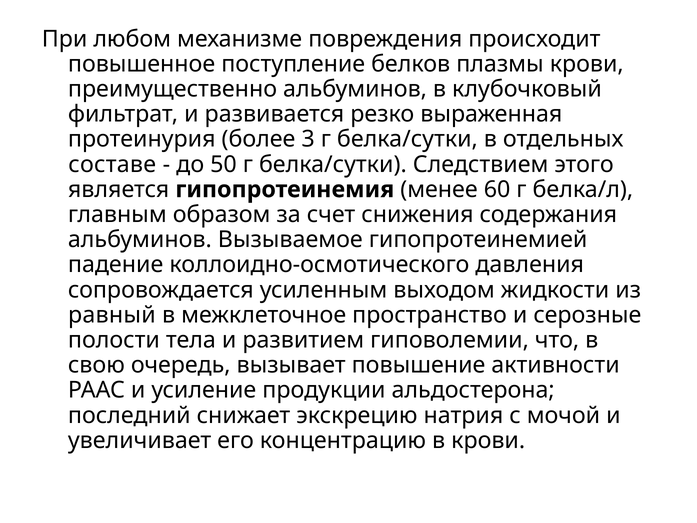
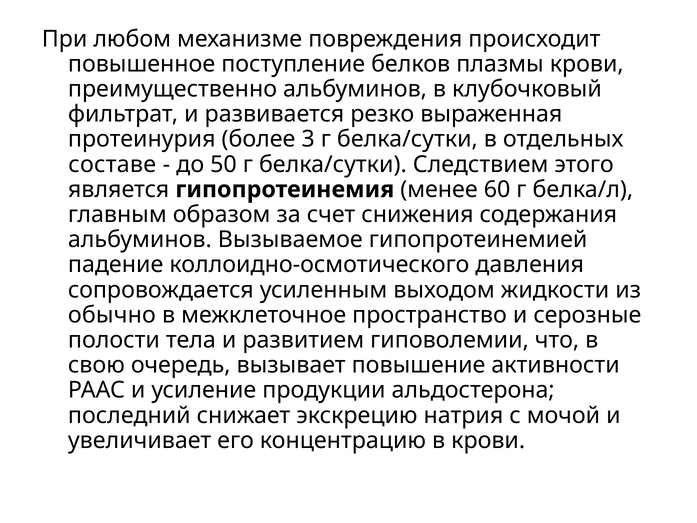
равный: равный -> обычно (112, 315)
